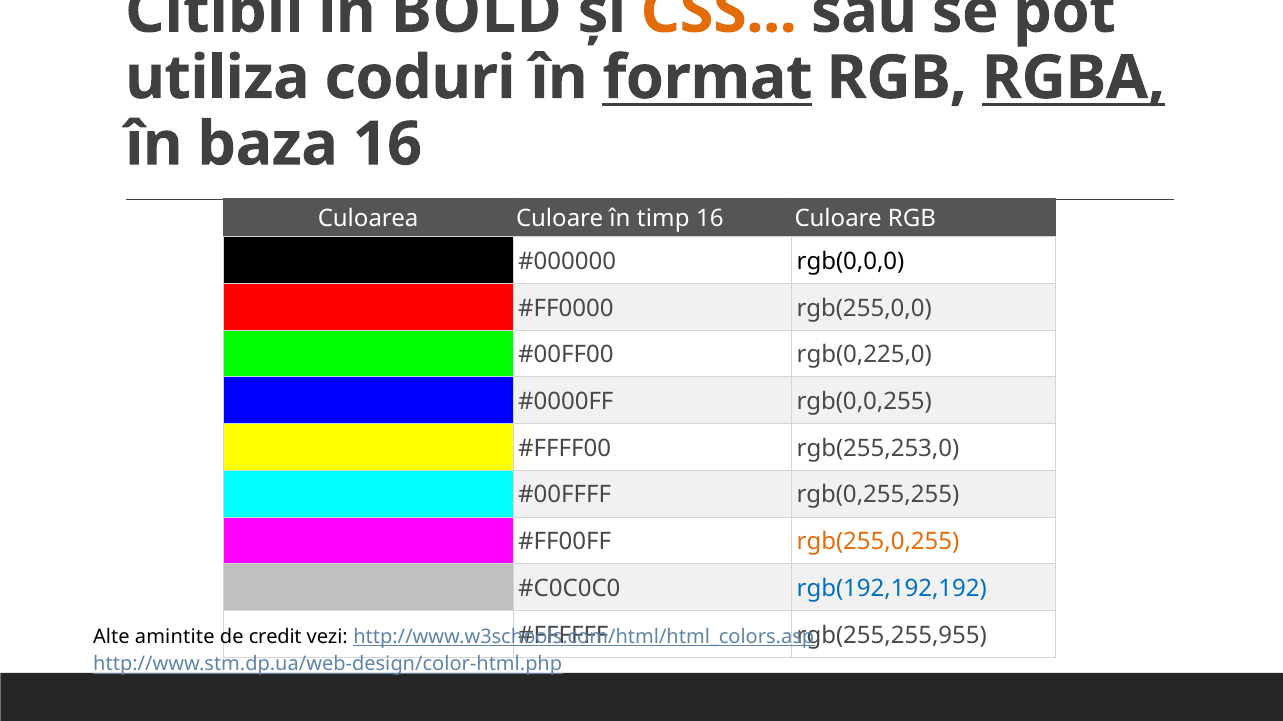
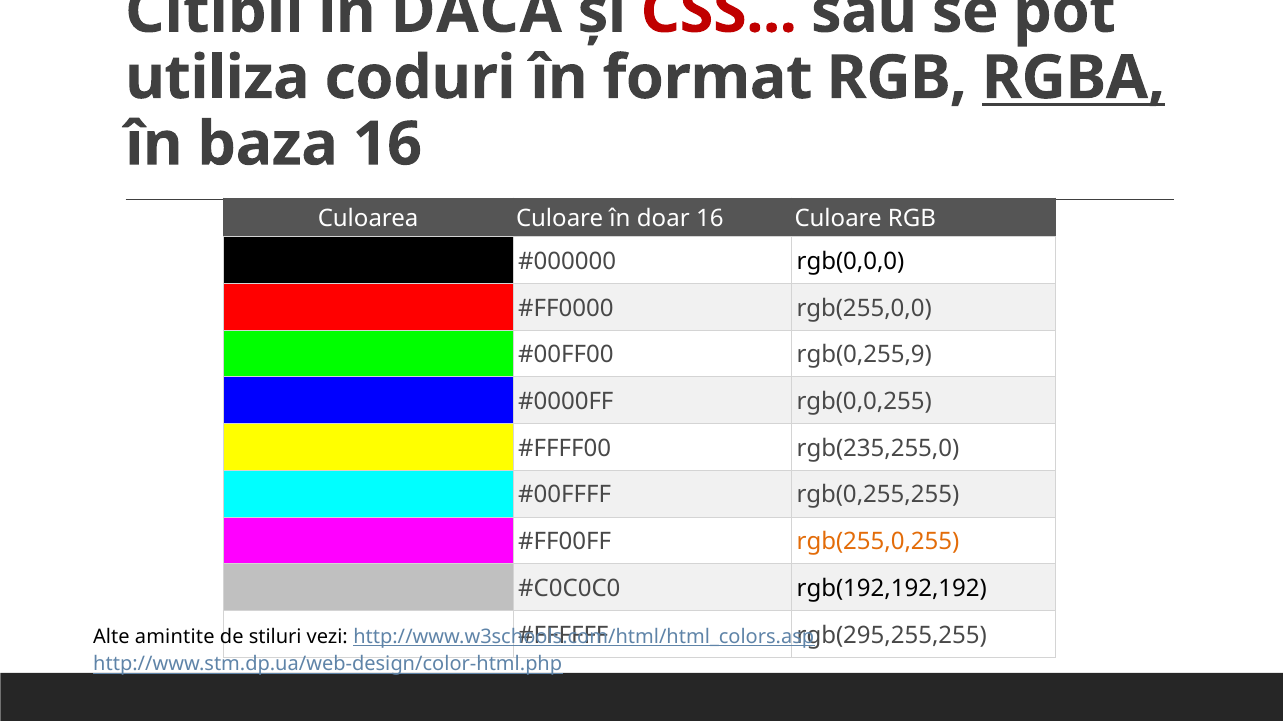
BOLD: BOLD -> DACĂ (476, 12)
CSS colour: orange -> red (719, 12)
format underline: present -> none (708, 78)
timp: timp -> doar (663, 219)
rgb(0,225,0: rgb(0,225,0 -> rgb(0,255,9 (864, 355)
rgb(255,253,0: rgb(255,253,0 -> rgb(235,255,0 (878, 449)
rgb(192,192,192 colour: blue -> black (892, 589)
rgb(255,255,955: rgb(255,255,955 -> rgb(295,255,255 (892, 636)
credit: credit -> stiluri (275, 637)
